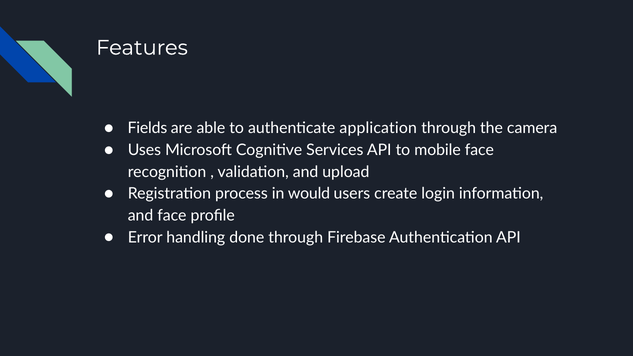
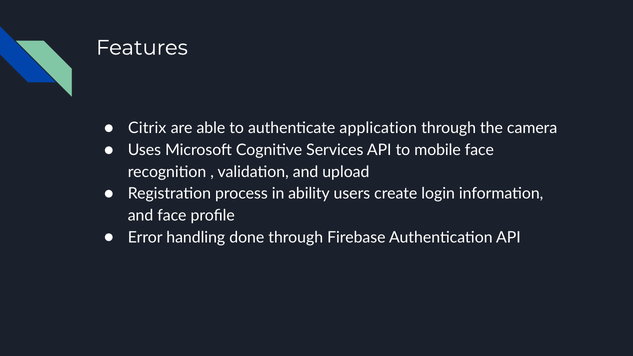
Fields: Fields -> Citrix (147, 128)
would: would -> ability (309, 194)
